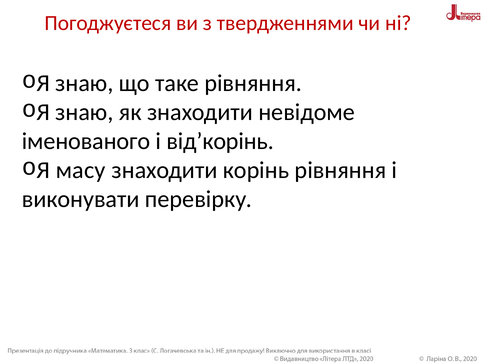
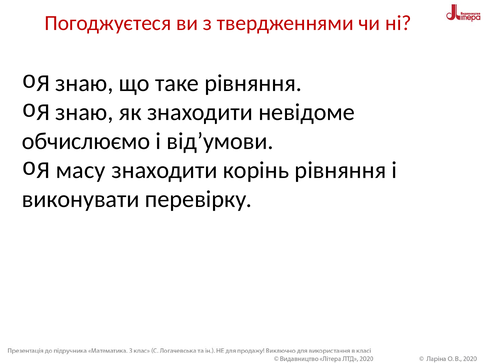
іменованого: іменованого -> обчислюємо (86, 141)
від’корінь: від’корінь -> від’умови (220, 141)
